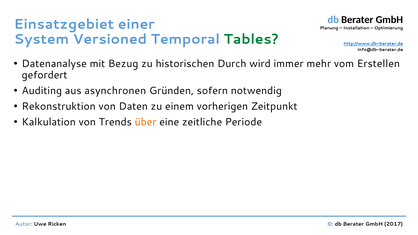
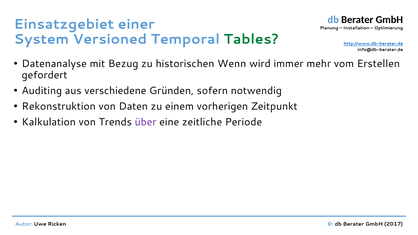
Durch: Durch -> Wenn (232, 64)
asynchronen: asynchronen -> verschiedene (115, 91)
über colour: orange -> purple (146, 122)
